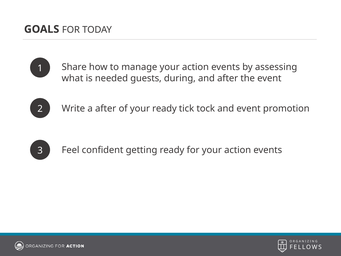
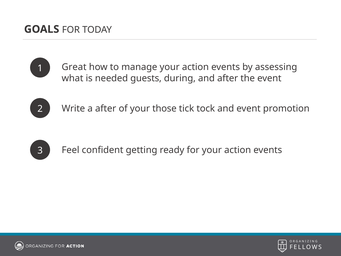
Share: Share -> Great (74, 67)
your ready: ready -> those (164, 108)
